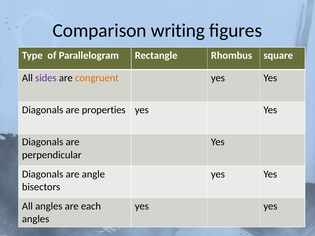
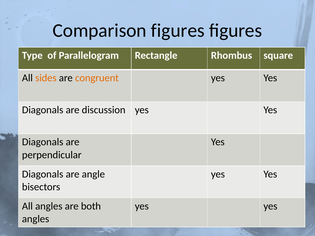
Comparison writing: writing -> figures (178, 30)
sides colour: purple -> orange (46, 78)
properties: properties -> discussion (104, 110)
each: each -> both (91, 206)
